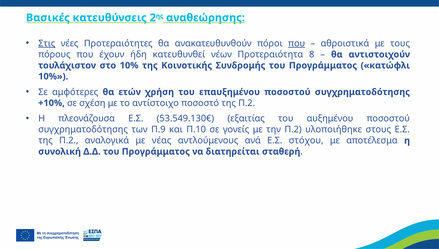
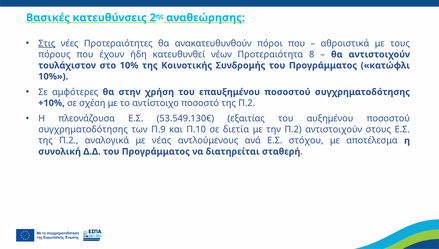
που underline: present -> none (297, 43)
ετών: ετών -> στην (130, 92)
γονείς: γονείς -> διετία (236, 129)
Π.2 υλοποιήθηκε: υλοποιήθηκε -> αντιστοιχούν (334, 129)
